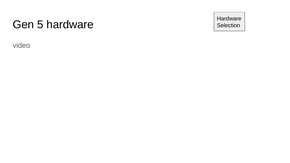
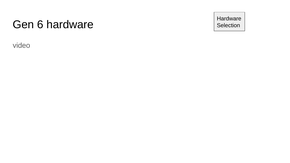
5: 5 -> 6 (40, 25)
